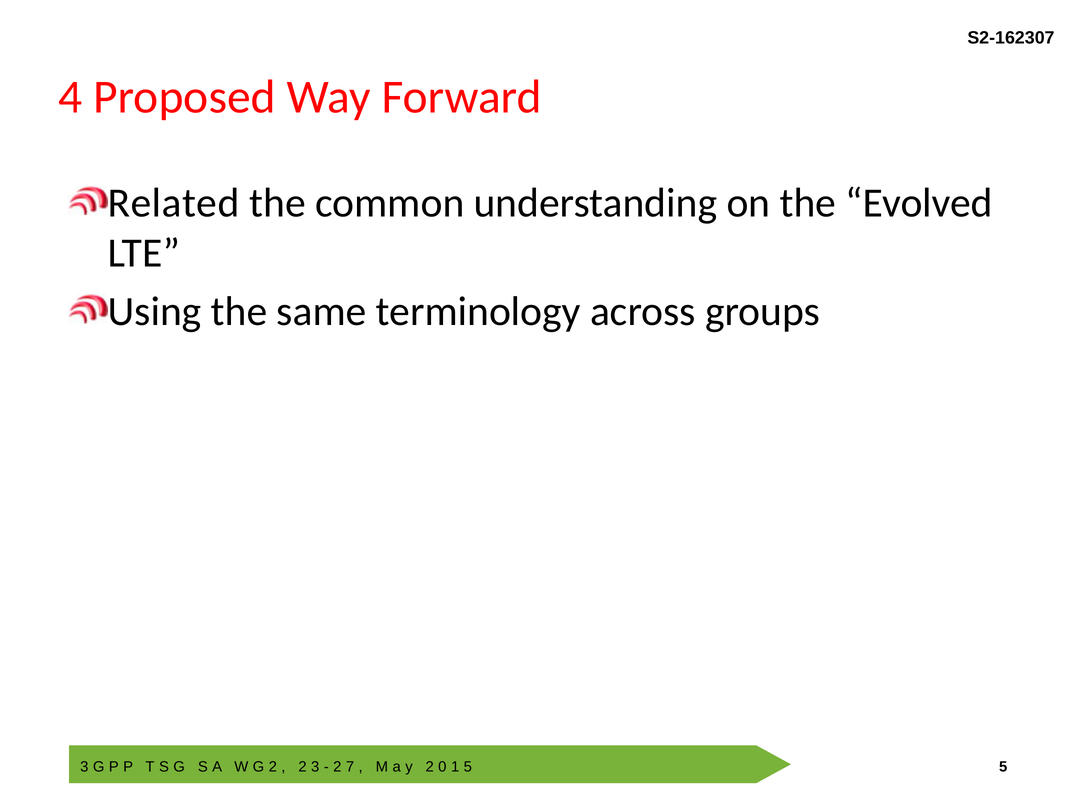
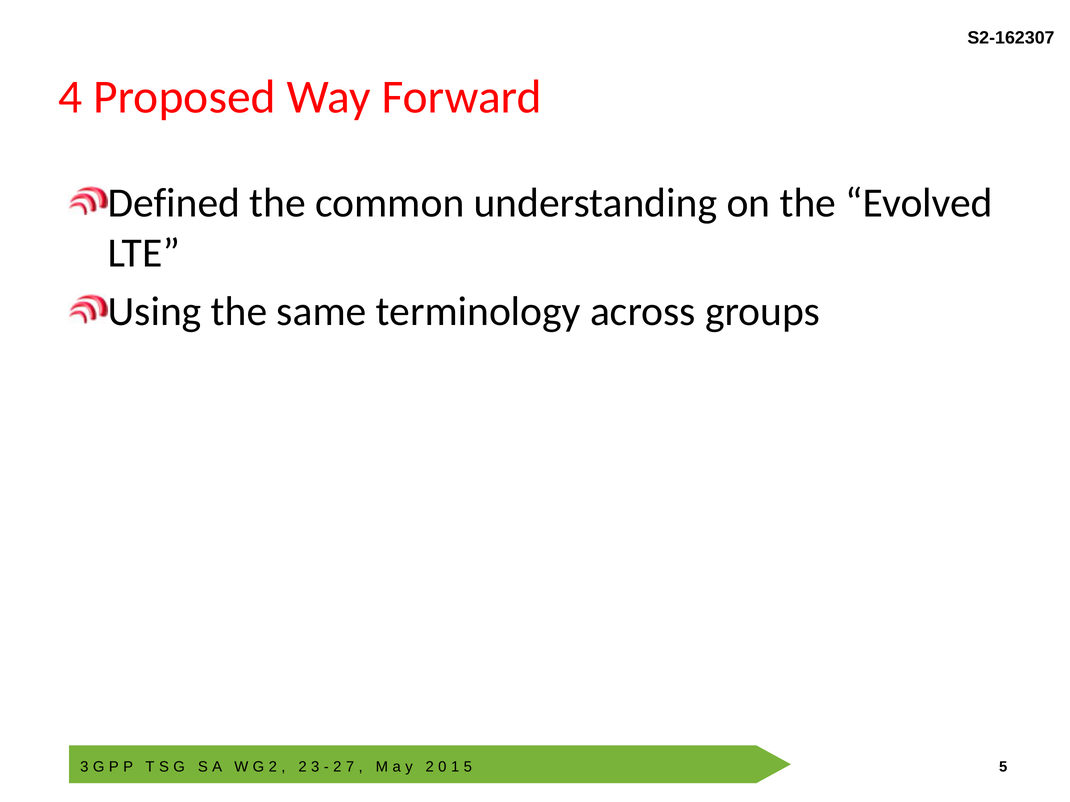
Related: Related -> Defined (174, 203)
